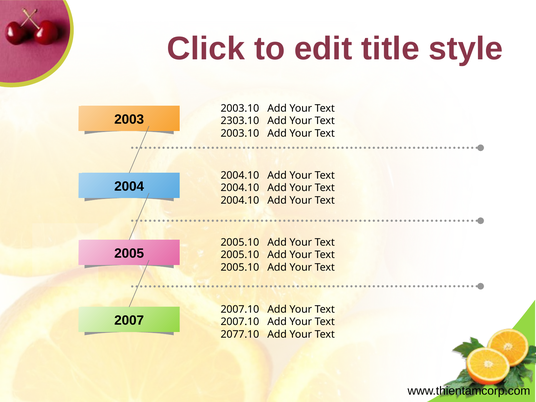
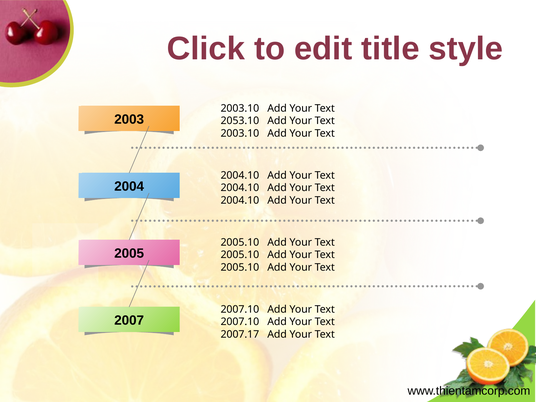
2303.10: 2303.10 -> 2053.10 (240, 121)
2077.10: 2077.10 -> 2007.17 (240, 334)
